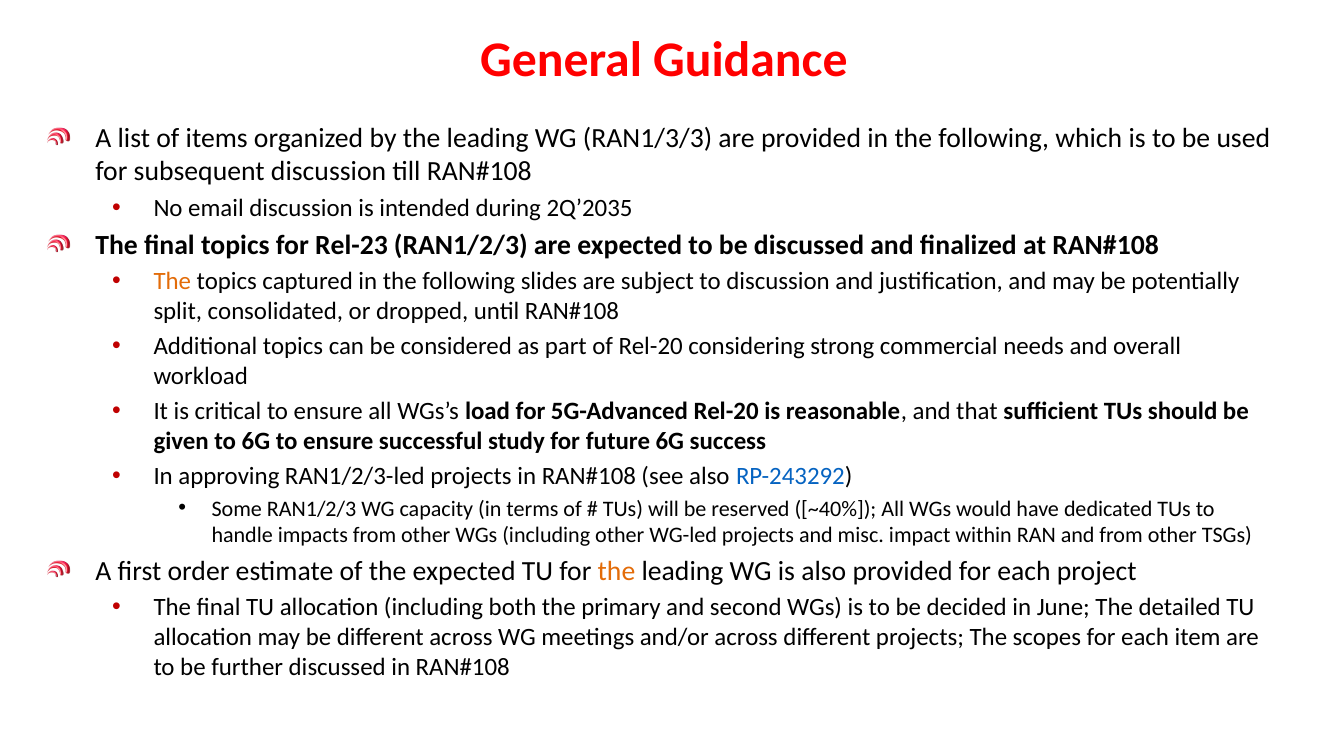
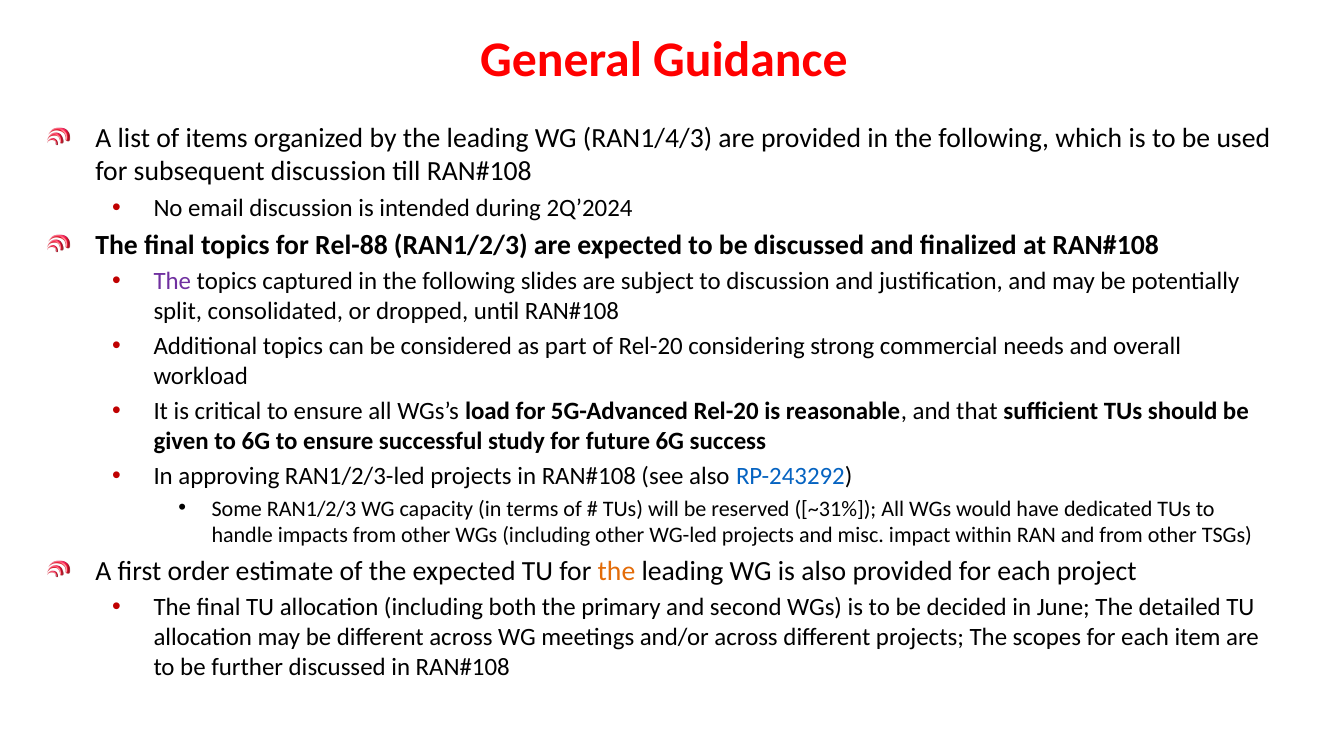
RAN1/3/3: RAN1/3/3 -> RAN1/4/3 (648, 139)
2Q’2035: 2Q’2035 -> 2Q’2024 (590, 208)
Rel-23: Rel-23 -> Rel-88 (351, 245)
The colour: orange -> purple (172, 282)
~40%: ~40% -> ~31% (835, 509)
